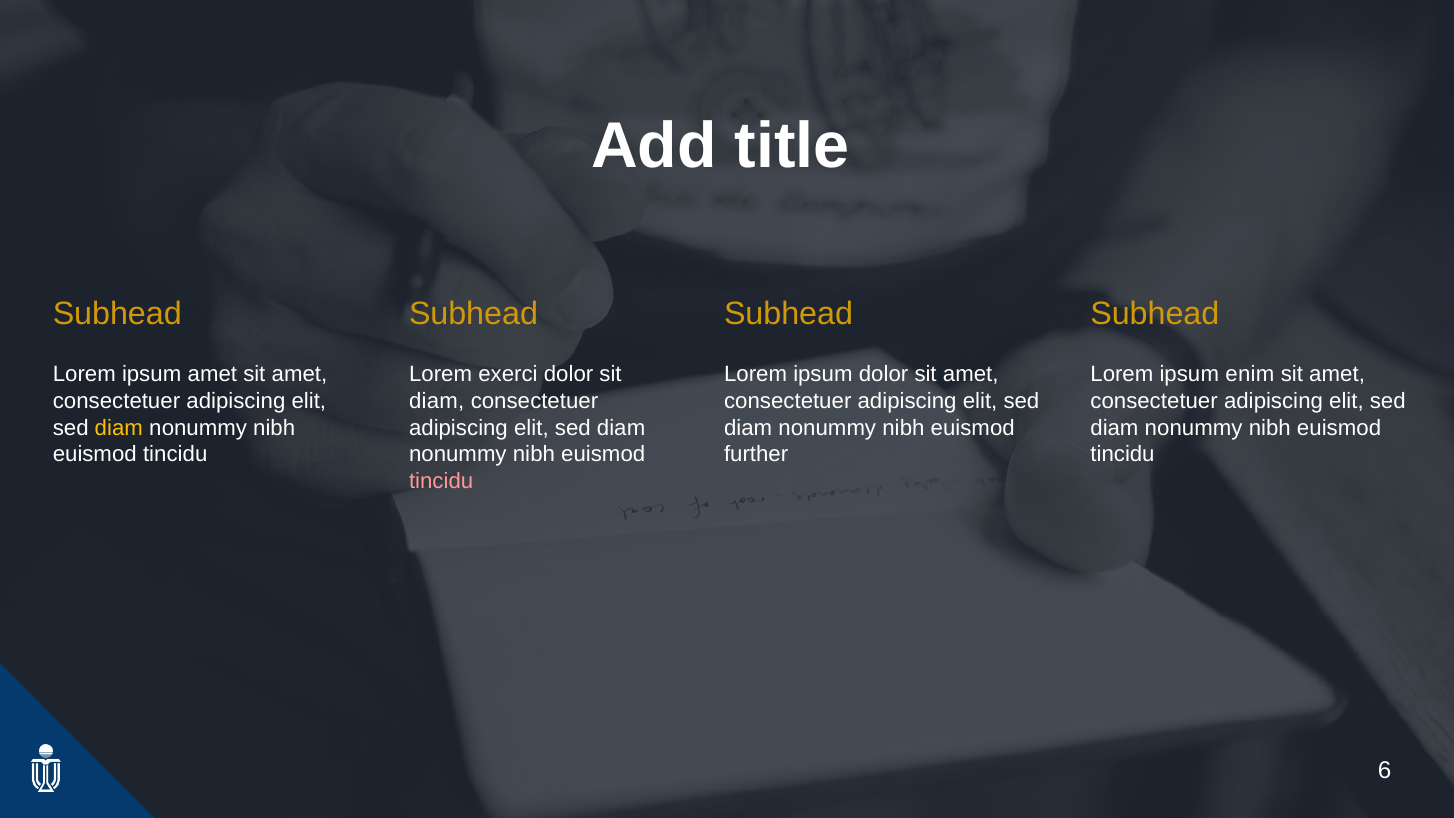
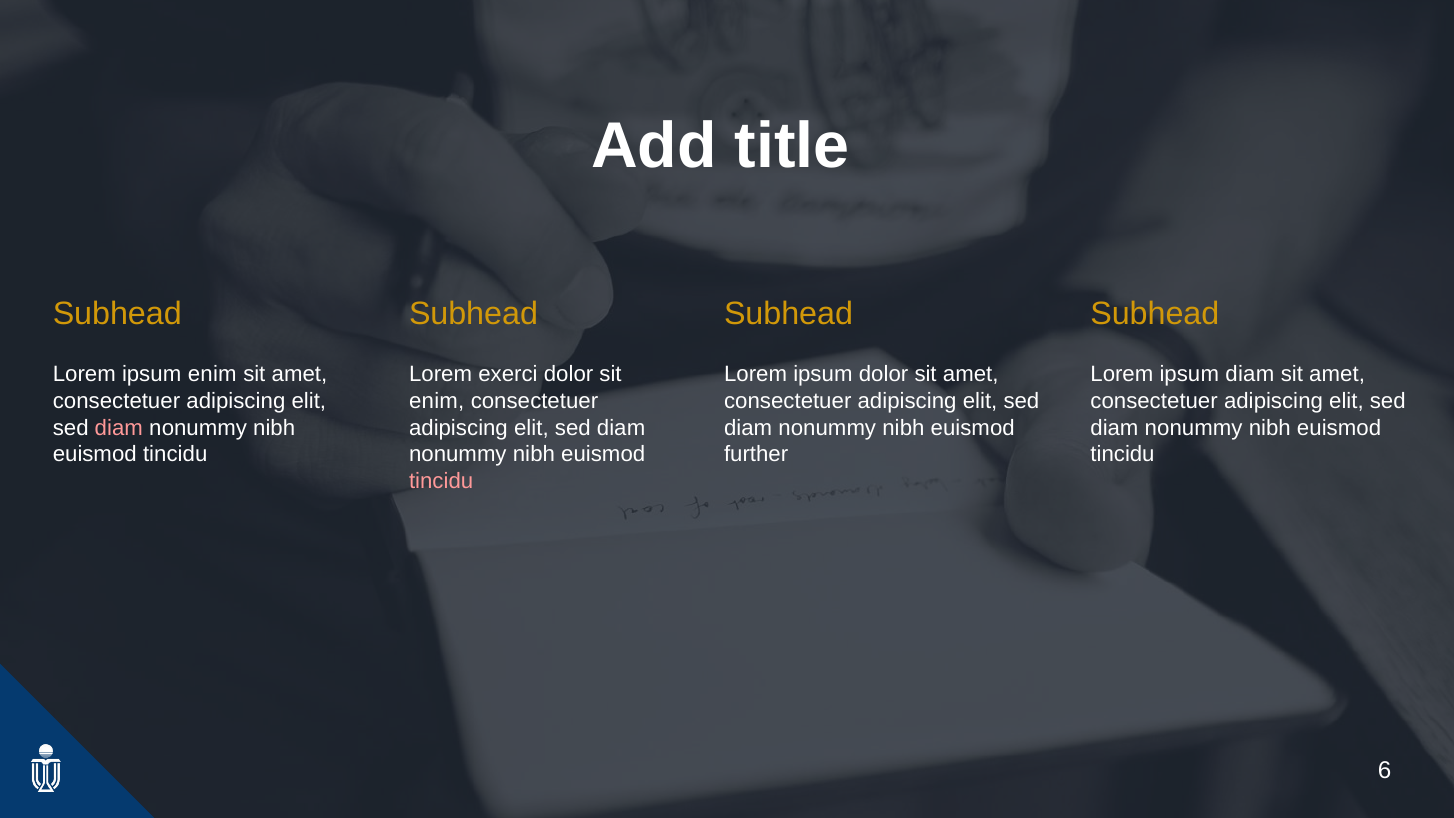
ipsum amet: amet -> enim (212, 374)
ipsum enim: enim -> diam (1250, 374)
diam: diam -> enim (437, 401)
diam colour: yellow -> pink (119, 428)
